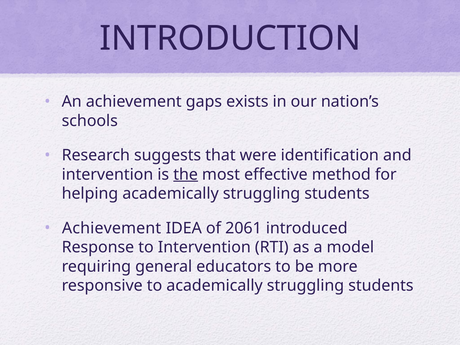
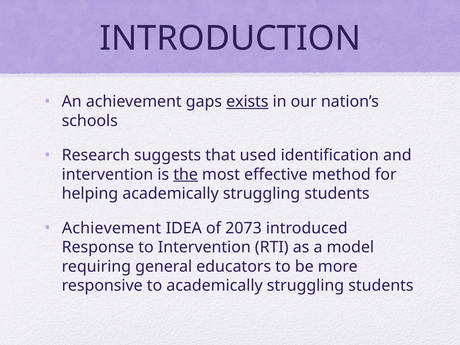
exists underline: none -> present (247, 102)
were: were -> used (258, 155)
2061: 2061 -> 2073 (243, 228)
